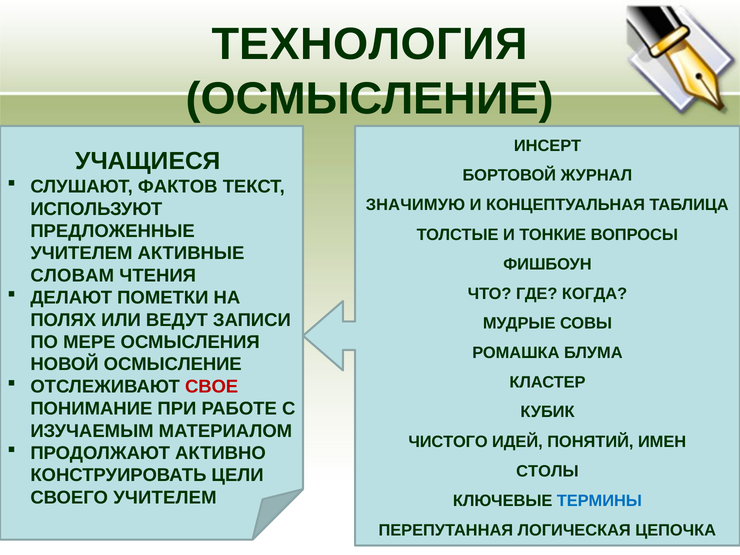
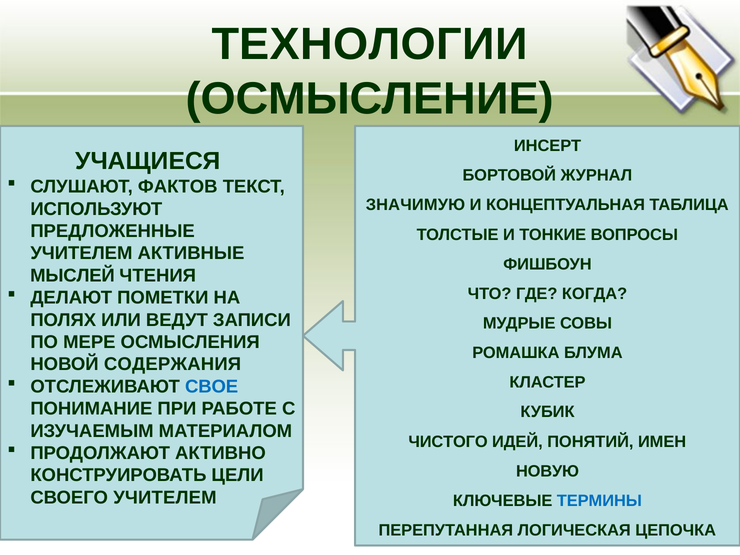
ТЕХНОЛОГИЯ: ТЕХНОЛОГИЯ -> ТЕХНОЛОГИИ (370, 45)
СЛОВАМ: СЛОВАМ -> МЫСЛЕЙ (72, 276)
НОВОЙ ОСМЫСЛЕНИЕ: ОСМЫСЛЕНИЕ -> СОДЕРЖАНИЯ (173, 364)
СВОЕ colour: red -> blue (212, 387)
СТОЛЫ: СТОЛЫ -> НОВУЮ (548, 471)
